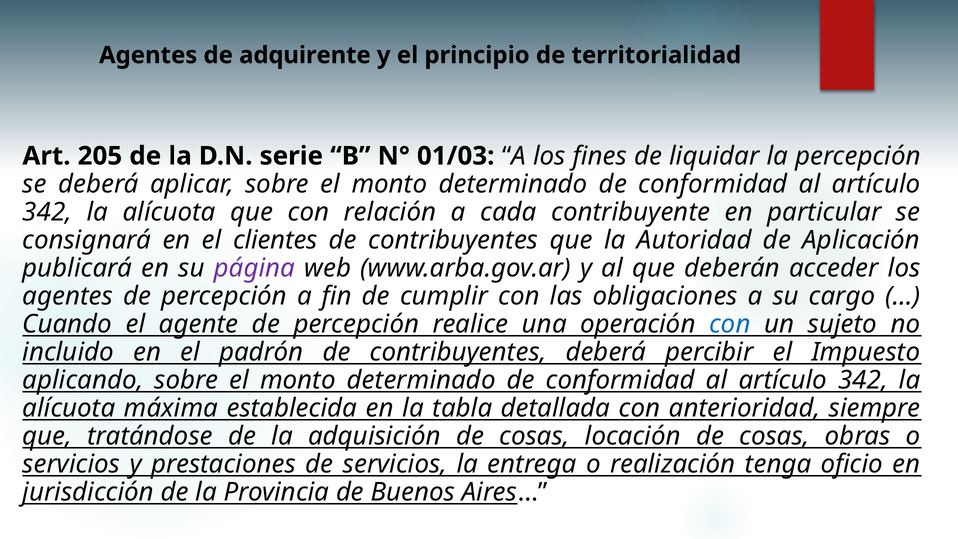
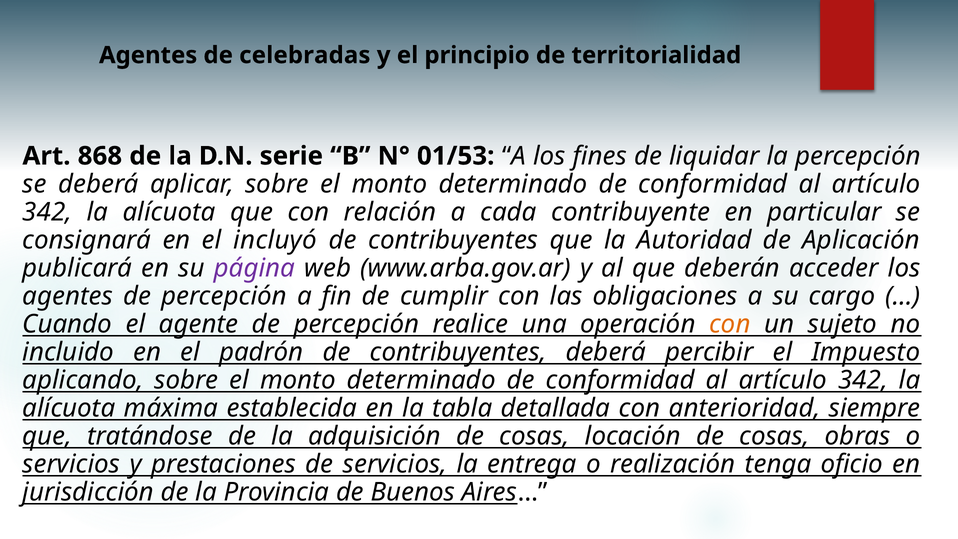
adquirente: adquirente -> celebradas (305, 55)
205: 205 -> 868 (100, 156)
01/03: 01/03 -> 01/53 (456, 156)
clientes: clientes -> incluyó (275, 240)
con colour: blue -> orange (730, 324)
